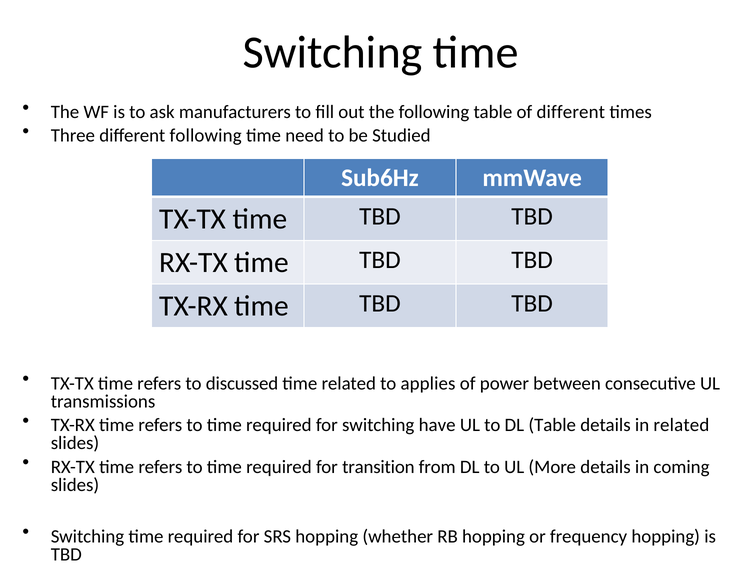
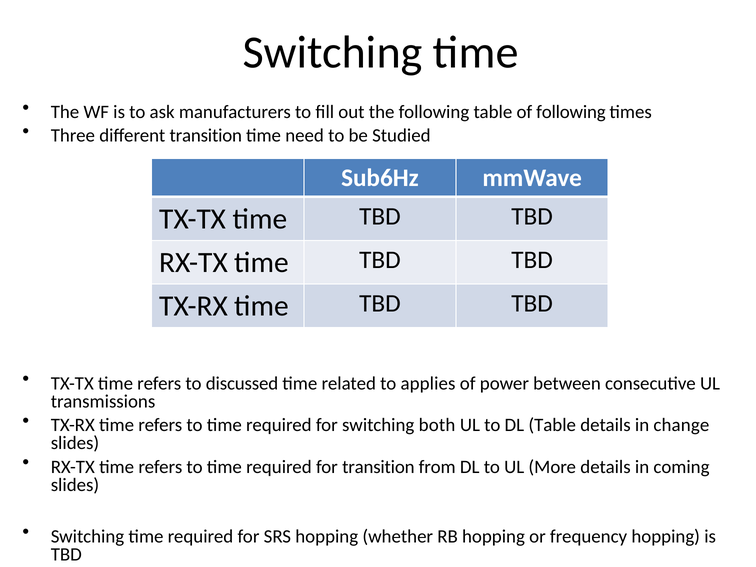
of different: different -> following (571, 112)
different following: following -> transition (206, 136)
have: have -> both (437, 425)
in related: related -> change (681, 425)
